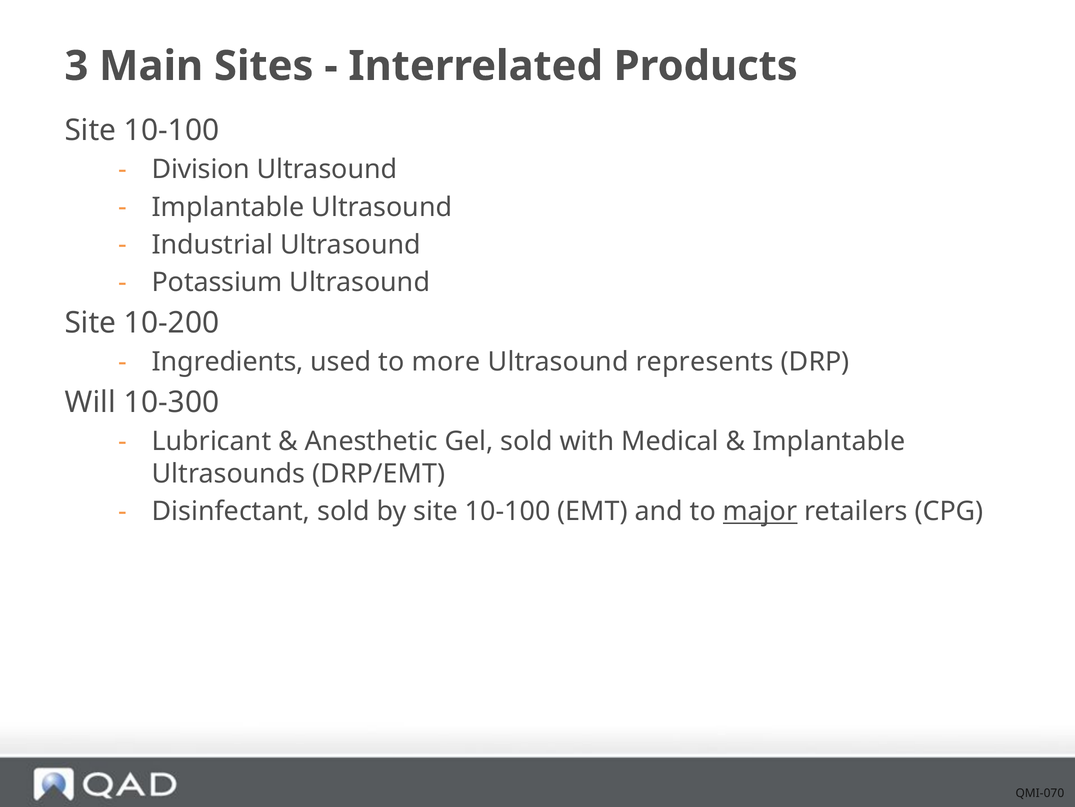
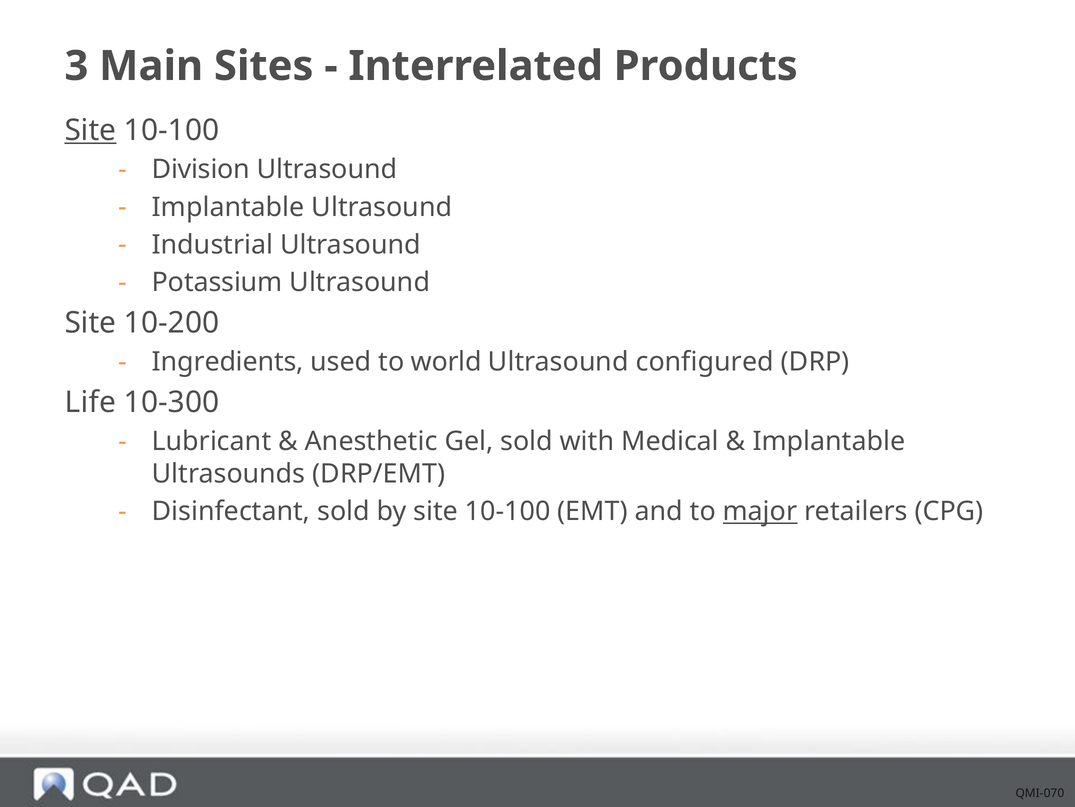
Site underline: none -> present (90, 130)
more: more -> world (446, 362)
represents: represents -> configured (705, 362)
Will: Will -> Life (90, 402)
